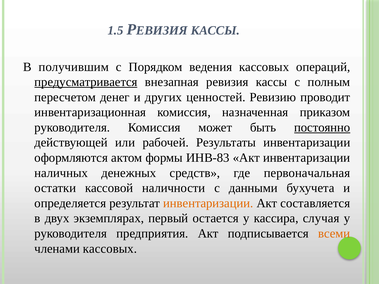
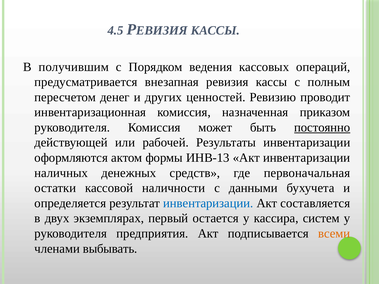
1.5: 1.5 -> 4.5 (115, 31)
предусматривается underline: present -> none (86, 82)
ИНВ-83: ИНВ-83 -> ИНВ-13 (208, 158)
инвентаризации colour: orange -> blue (208, 203)
случая: случая -> систем (321, 218)
членами кассовых: кассовых -> выбывать (110, 249)
